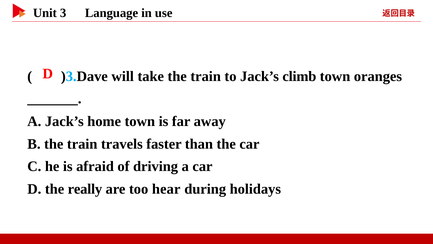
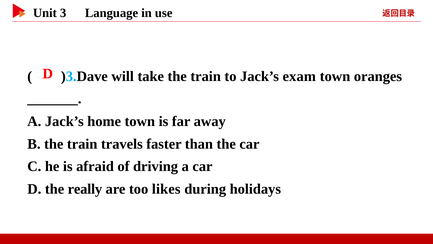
climb: climb -> exam (299, 76)
hear: hear -> likes (166, 189)
